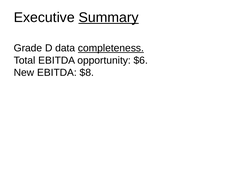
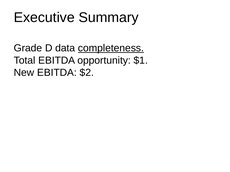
Summary underline: present -> none (109, 17)
$6: $6 -> $1 (141, 61)
$8: $8 -> $2 (87, 73)
